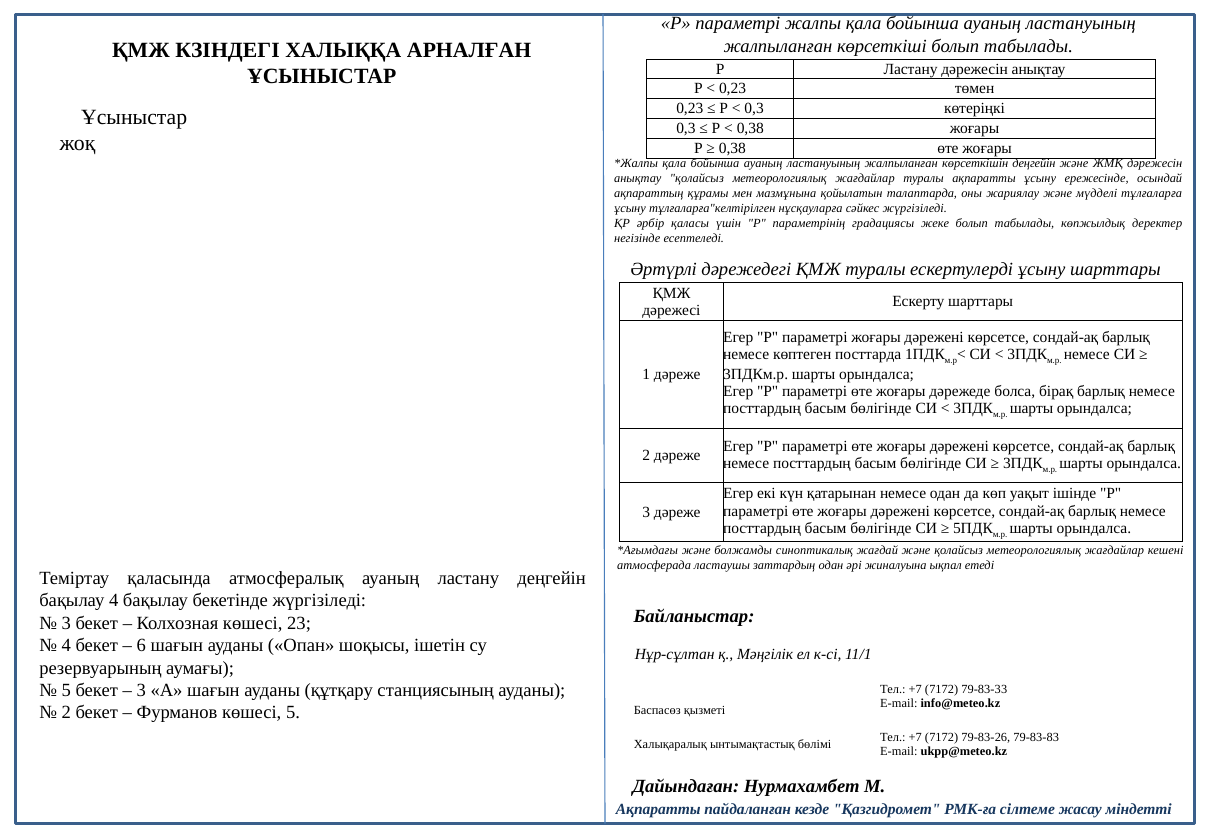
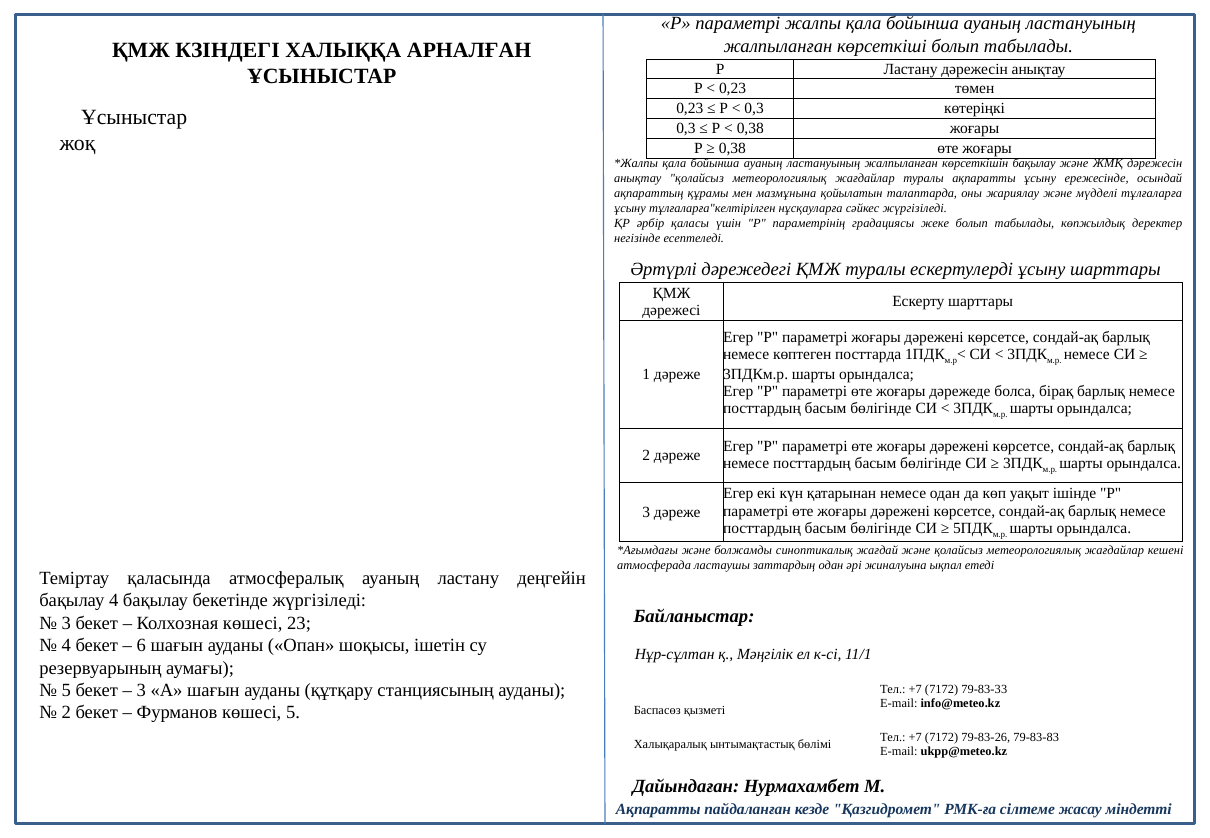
көрсеткішін деңгейін: деңгейін -> бақылау (1034, 164)
